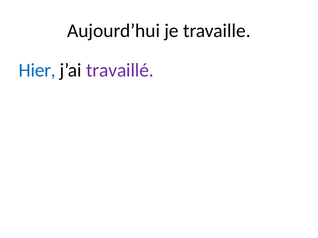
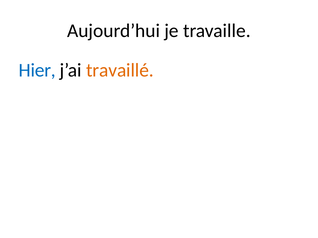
travaillé colour: purple -> orange (120, 70)
